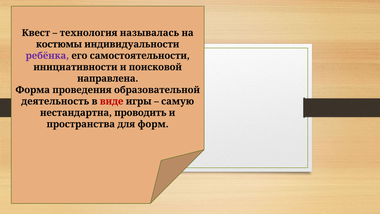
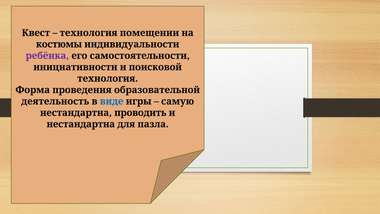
называлась: называлась -> помещении (149, 33)
направлена: направлена -> технология (108, 78)
виде colour: red -> blue (112, 101)
пространства: пространства -> нестандартна (81, 124)
форм: форм -> пазла (153, 124)
